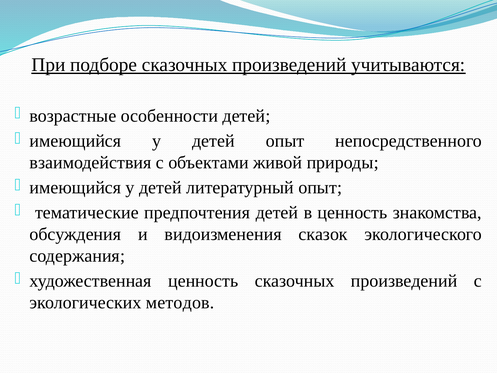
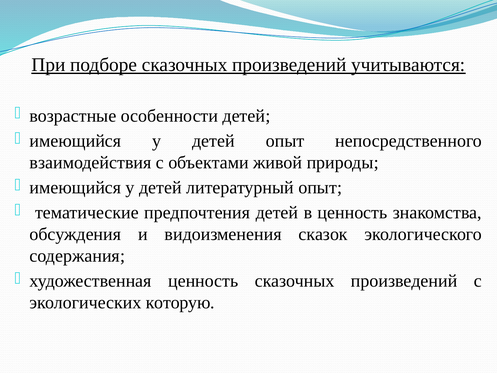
методов: методов -> которую (180, 302)
